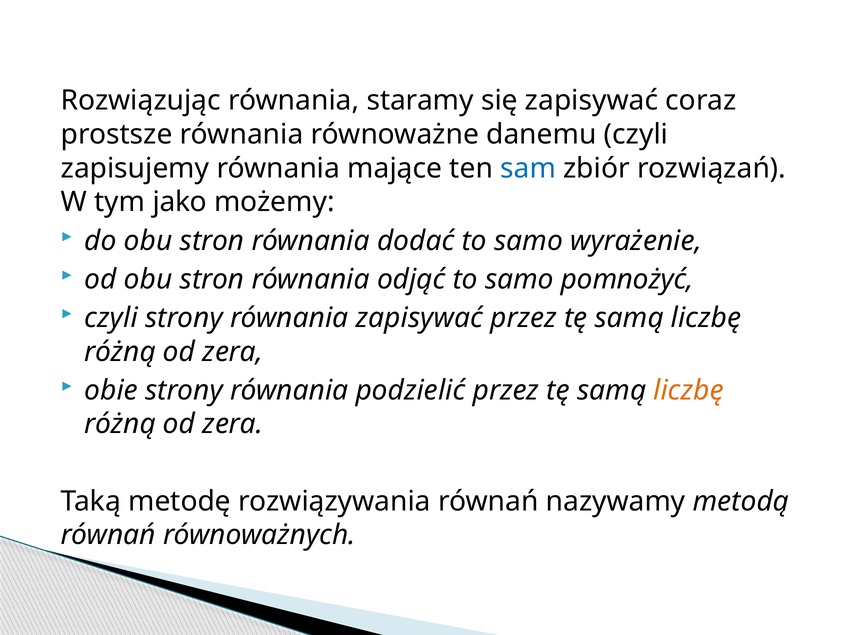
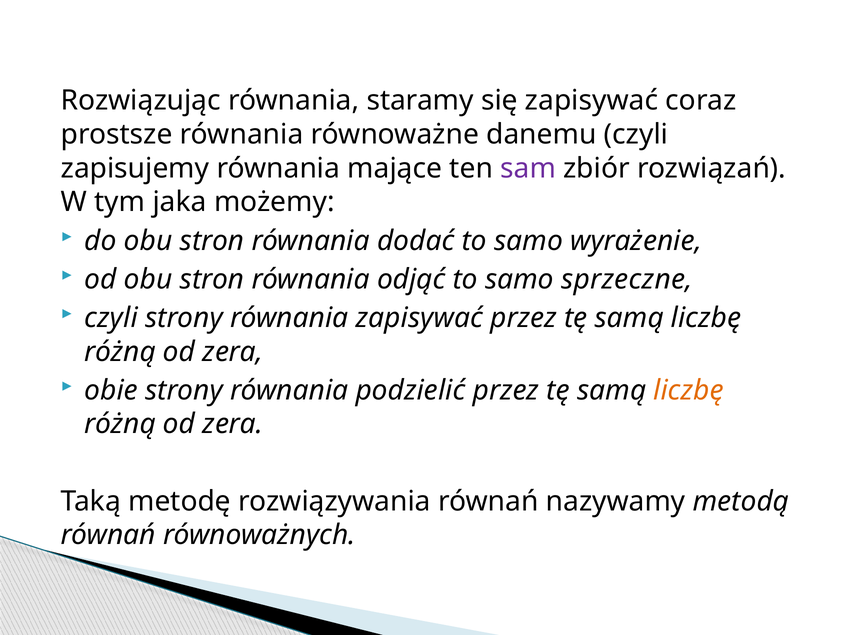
sam colour: blue -> purple (528, 168)
jako: jako -> jaka (180, 202)
pomnożyć: pomnożyć -> sprzeczne (627, 279)
